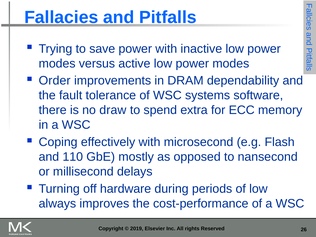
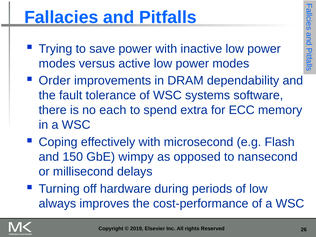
draw: draw -> each (113, 110)
110: 110 -> 150 (73, 157)
mostly: mostly -> wimpy (136, 157)
